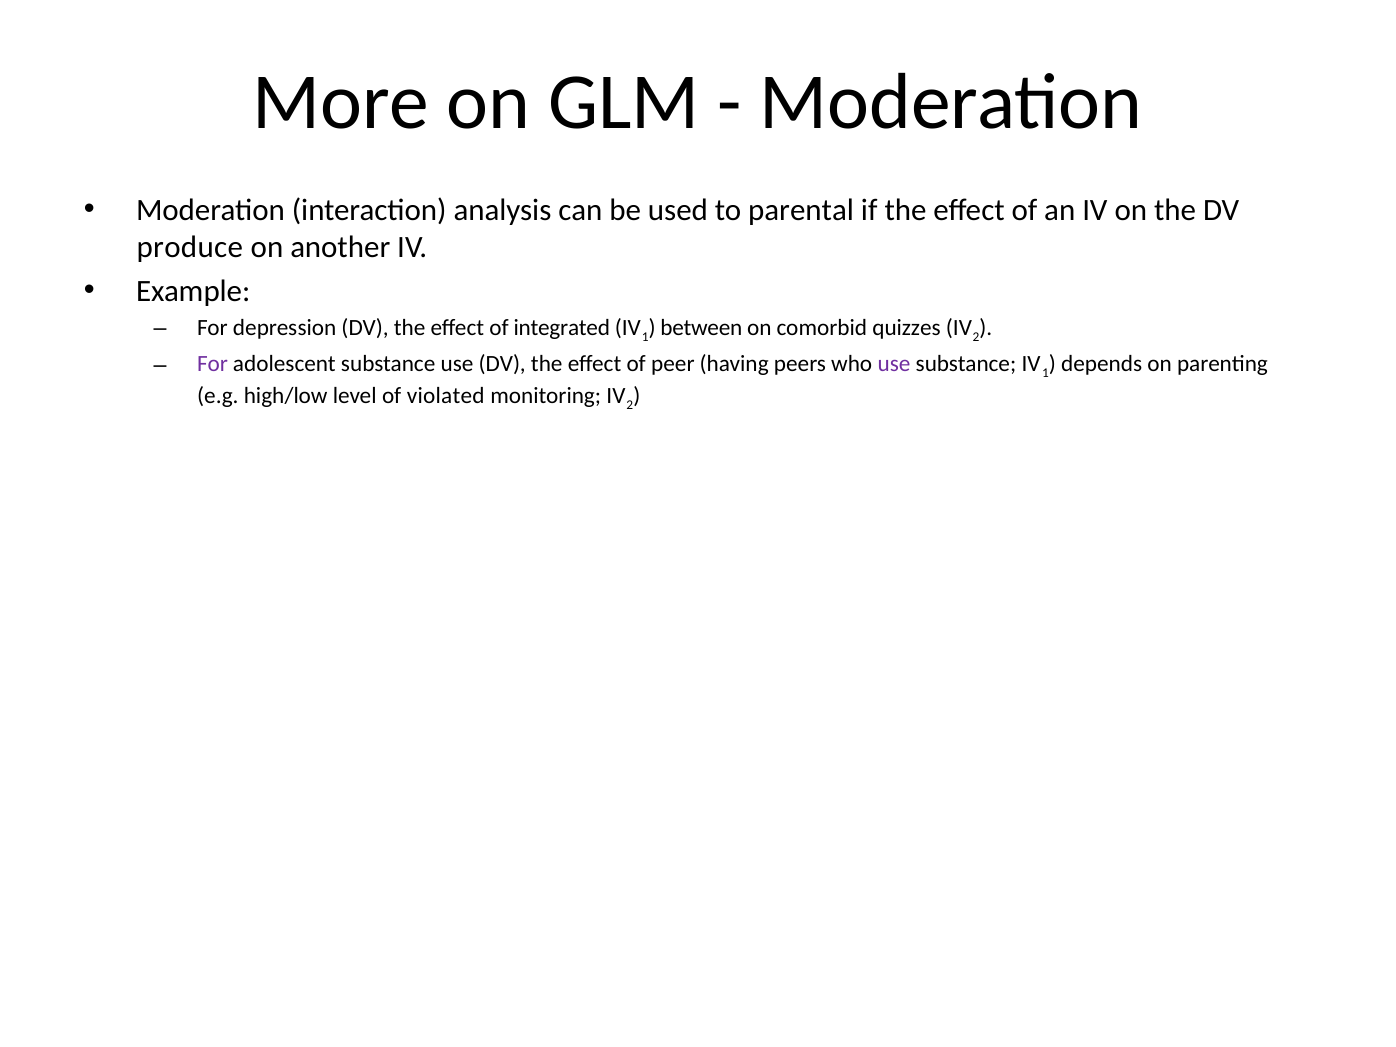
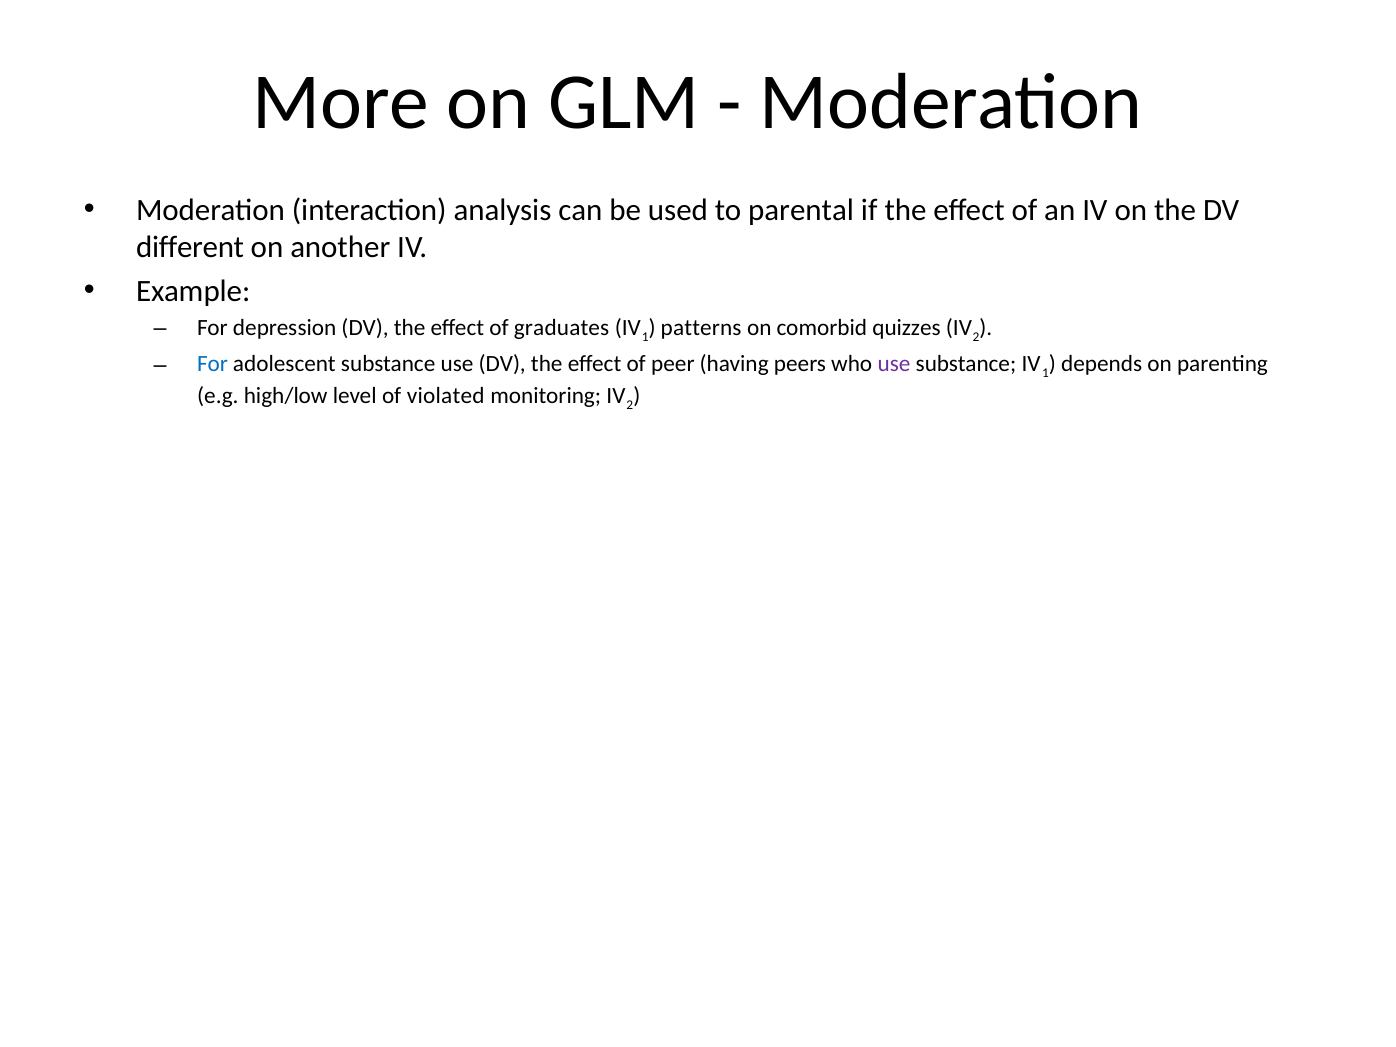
produce: produce -> different (190, 248)
integrated: integrated -> graduates (562, 328)
between: between -> patterns (701, 328)
For colour: purple -> blue (213, 364)
